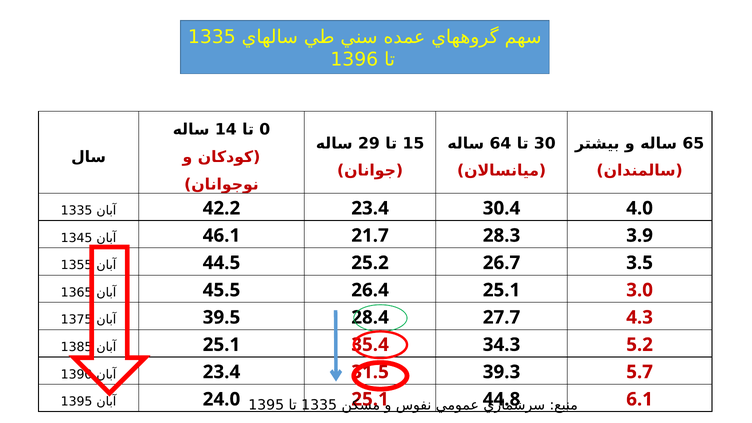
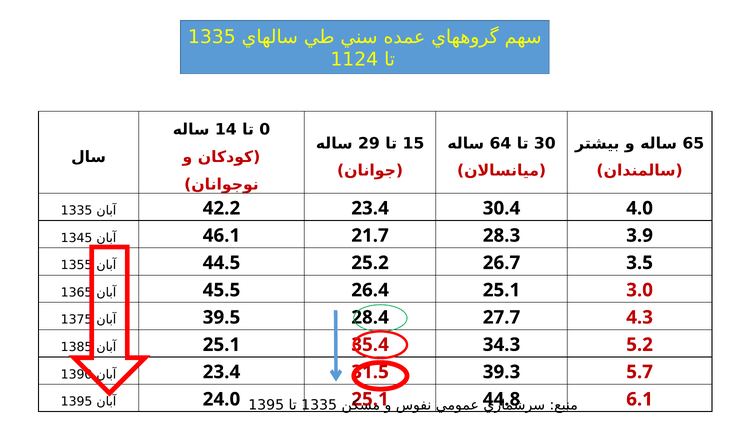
1396: 1396 -> 1124 (354, 60)
